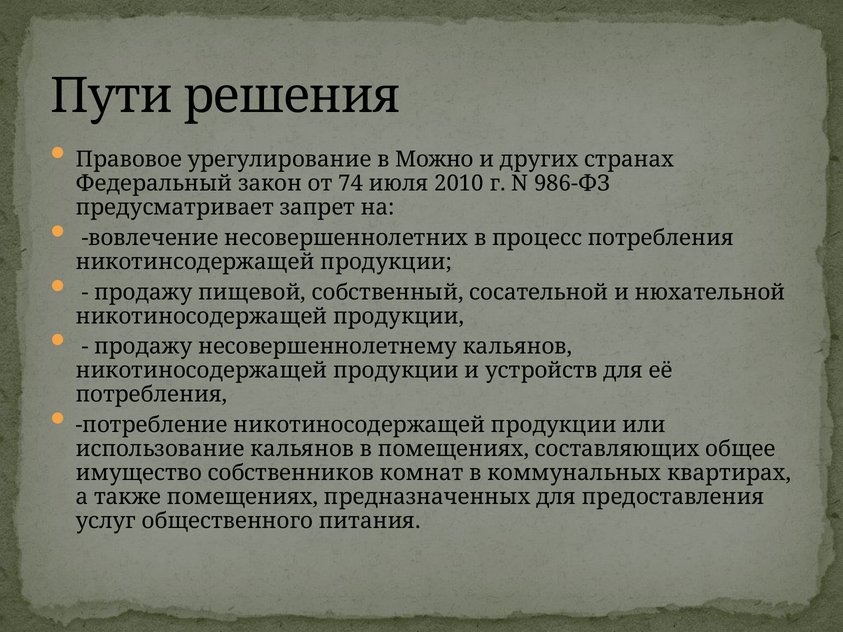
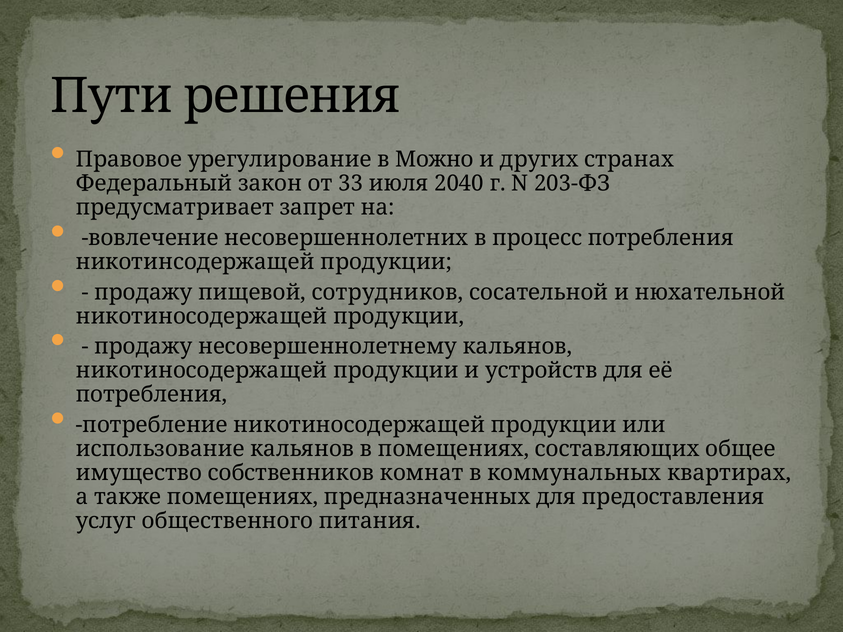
74: 74 -> 33 (351, 184)
2010: 2010 -> 2040 (459, 184)
986-ФЗ: 986-ФЗ -> 203-ФЗ (572, 184)
собственный: собственный -> сотрудников (388, 292)
